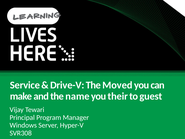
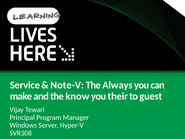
Drive-V: Drive-V -> Note-V (67, 85)
Moved: Moved -> Always (117, 85)
name: name -> know (77, 96)
